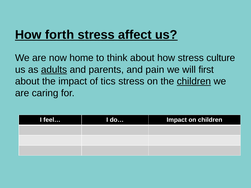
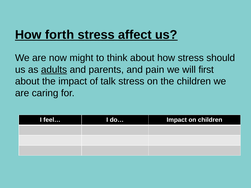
home: home -> might (81, 58)
culture: culture -> should (221, 58)
tics: tics -> talk (108, 81)
children underline: present -> none (194, 81)
